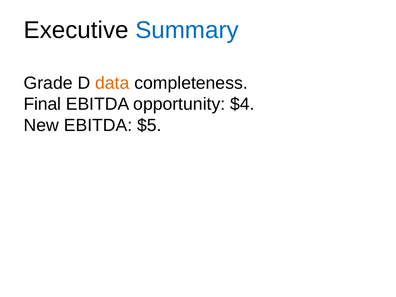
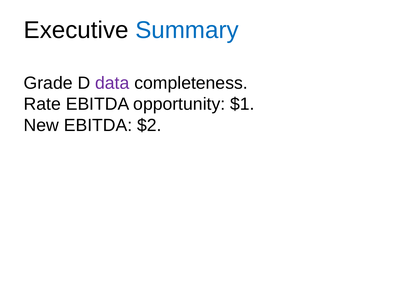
data colour: orange -> purple (112, 83)
Final: Final -> Rate (42, 104)
$4: $4 -> $1 (242, 104)
$5: $5 -> $2 (149, 125)
